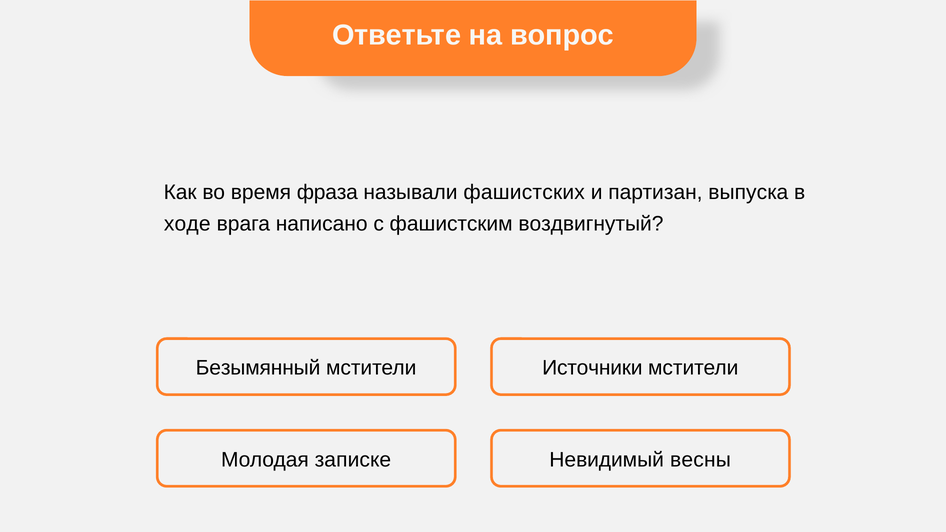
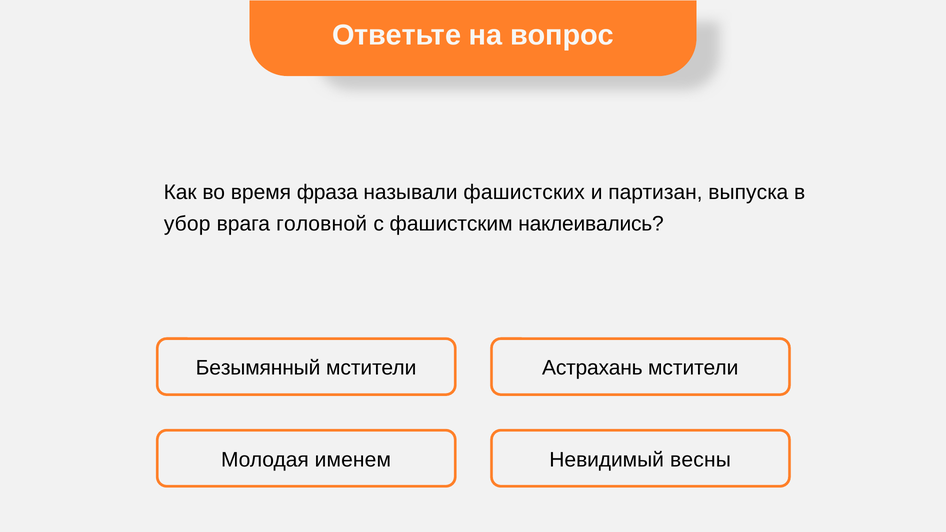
ходе: ходе -> убор (187, 224)
написано: написано -> головной (322, 224)
воздвигнутый: воздвигнутый -> наклеивались (591, 224)
Источники: Источники -> Астрахань (592, 368)
записке: записке -> именем (353, 460)
